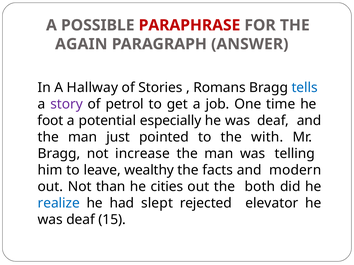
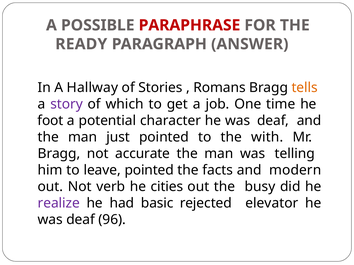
AGAIN: AGAIN -> READY (81, 44)
tells colour: blue -> orange (305, 88)
petrol: petrol -> which (125, 104)
especially: especially -> character (171, 121)
increase: increase -> accurate (143, 154)
leave wealthy: wealthy -> pointed (149, 170)
than: than -> verb (111, 187)
both: both -> busy (260, 187)
realize colour: blue -> purple (59, 203)
slept: slept -> basic (157, 203)
15: 15 -> 96 (112, 220)
